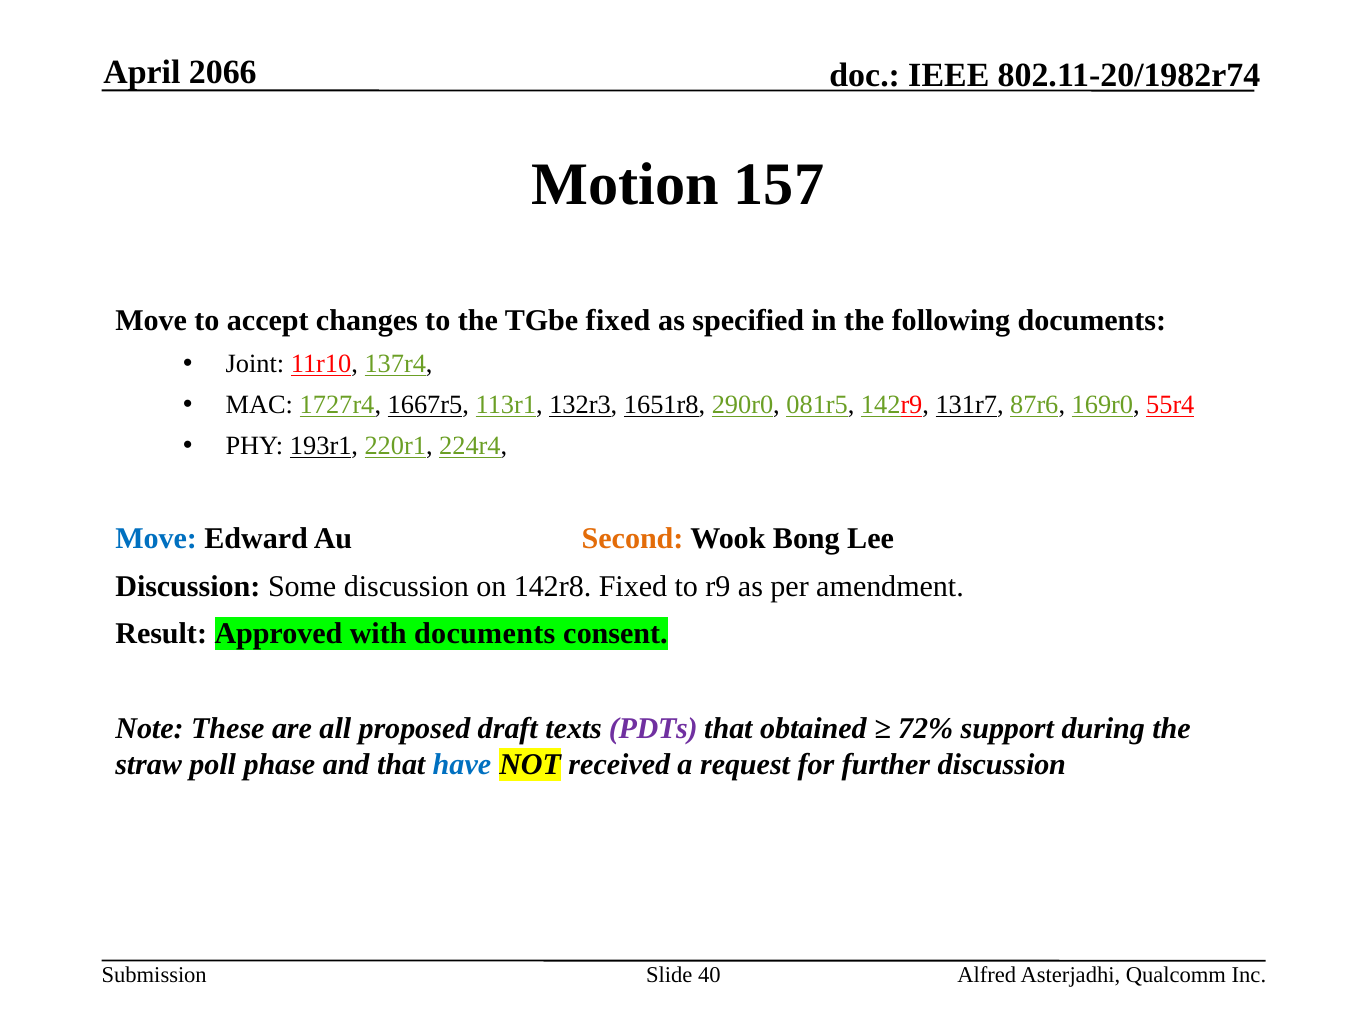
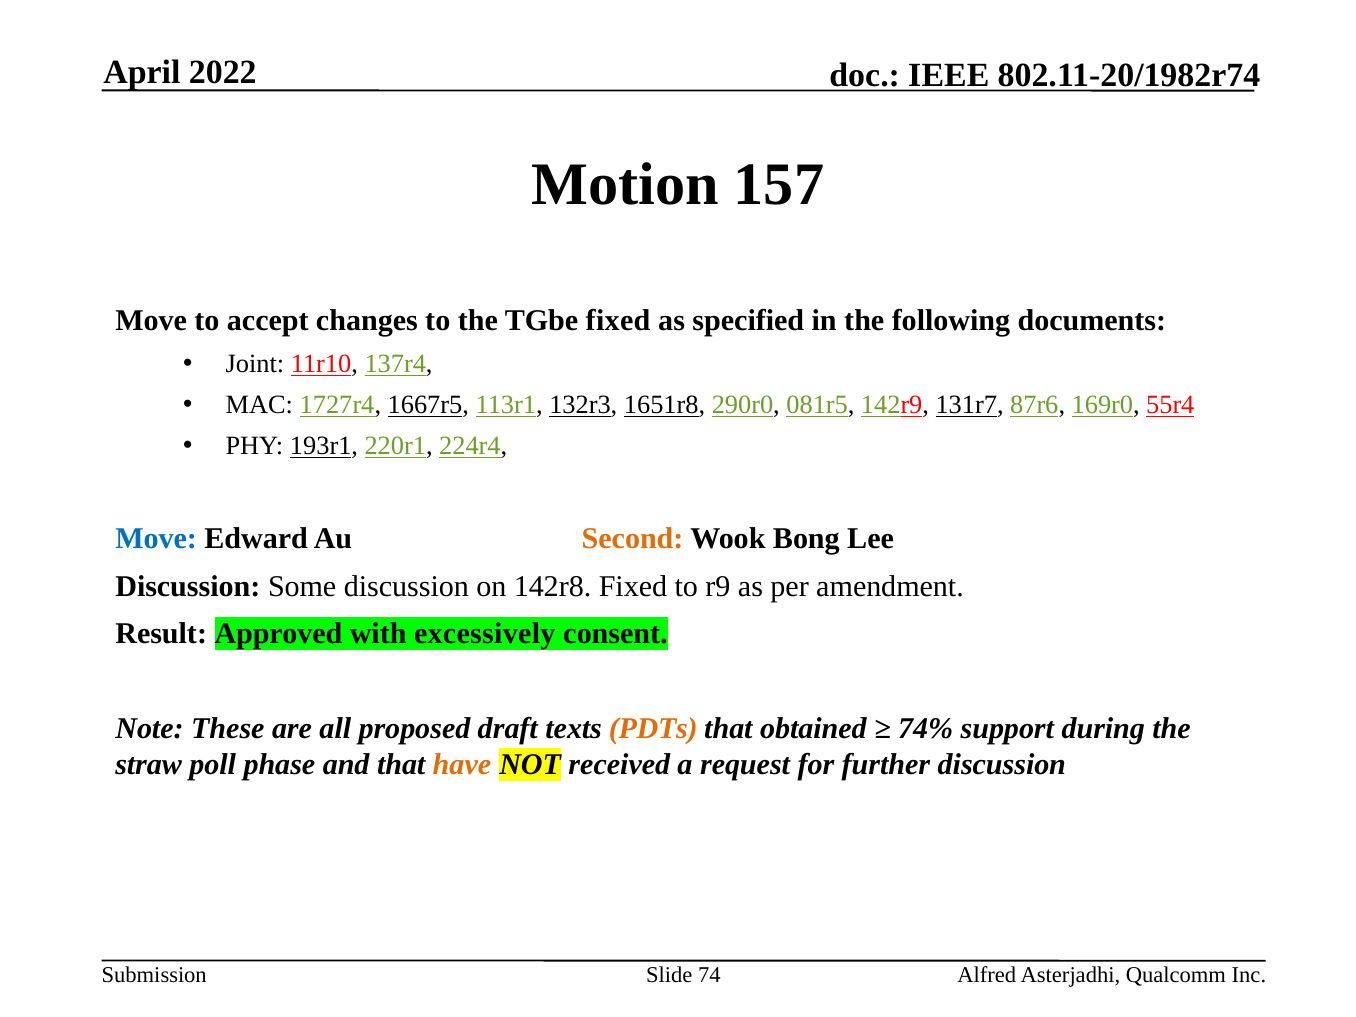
2066: 2066 -> 2022 (223, 72)
with documents: documents -> excessively (485, 634)
PDTs colour: purple -> orange (653, 729)
72%: 72% -> 74% (926, 729)
have colour: blue -> orange (462, 765)
40: 40 -> 74 (709, 975)
